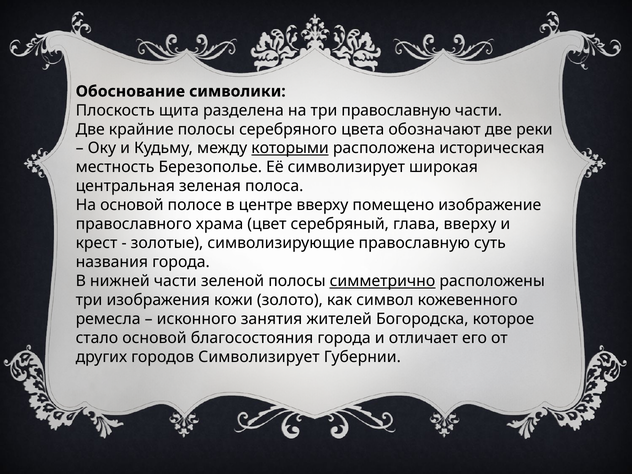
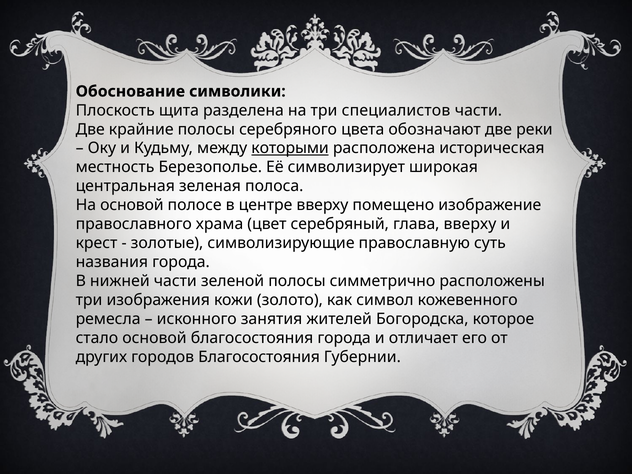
три православную: православную -> специалистов (396, 110)
симметрично underline: present -> none (383, 281)
городов Символизирует: Символизирует -> Благосостояния (259, 357)
